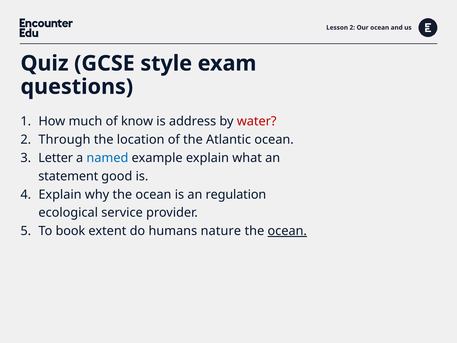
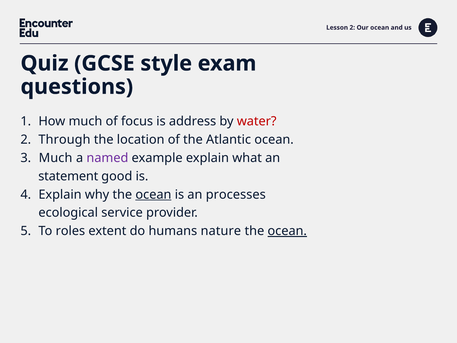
know: know -> focus (137, 121)
Letter: Letter -> Much (56, 158)
named colour: blue -> purple (107, 158)
ocean underline: none -> present (153, 194)
regulation: regulation -> processes (236, 194)
book: book -> roles (70, 231)
